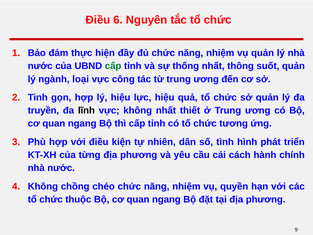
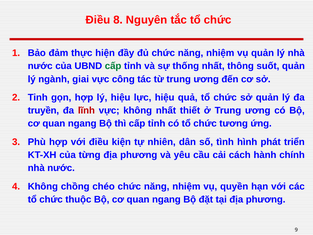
6: 6 -> 8 (118, 20)
loại: loại -> giai (81, 79)
lĩnh colour: black -> red (86, 110)
